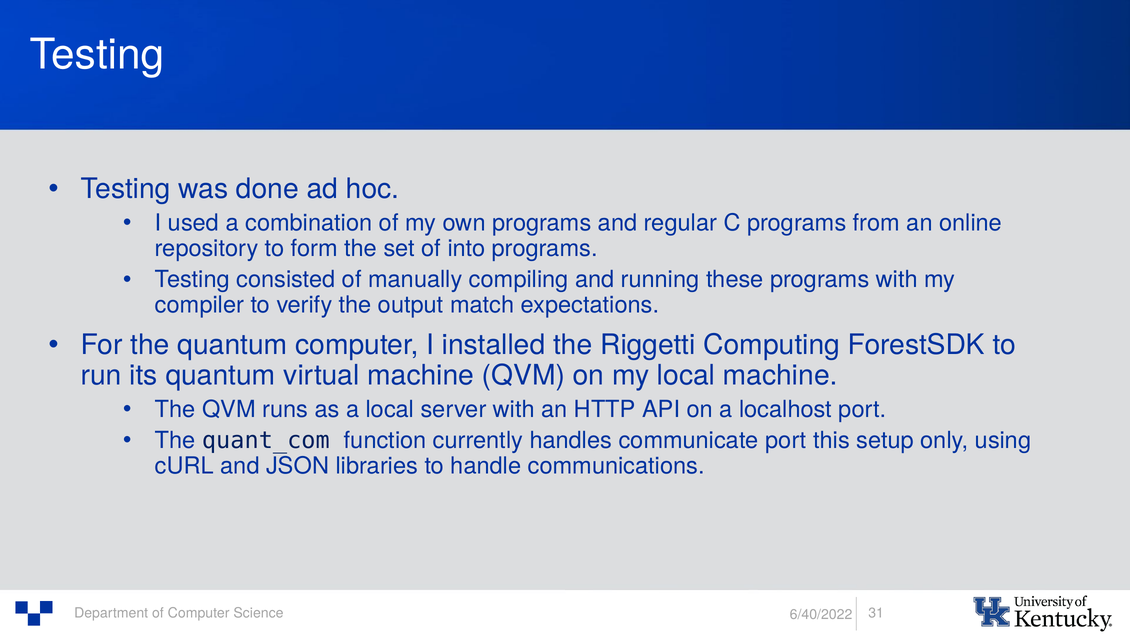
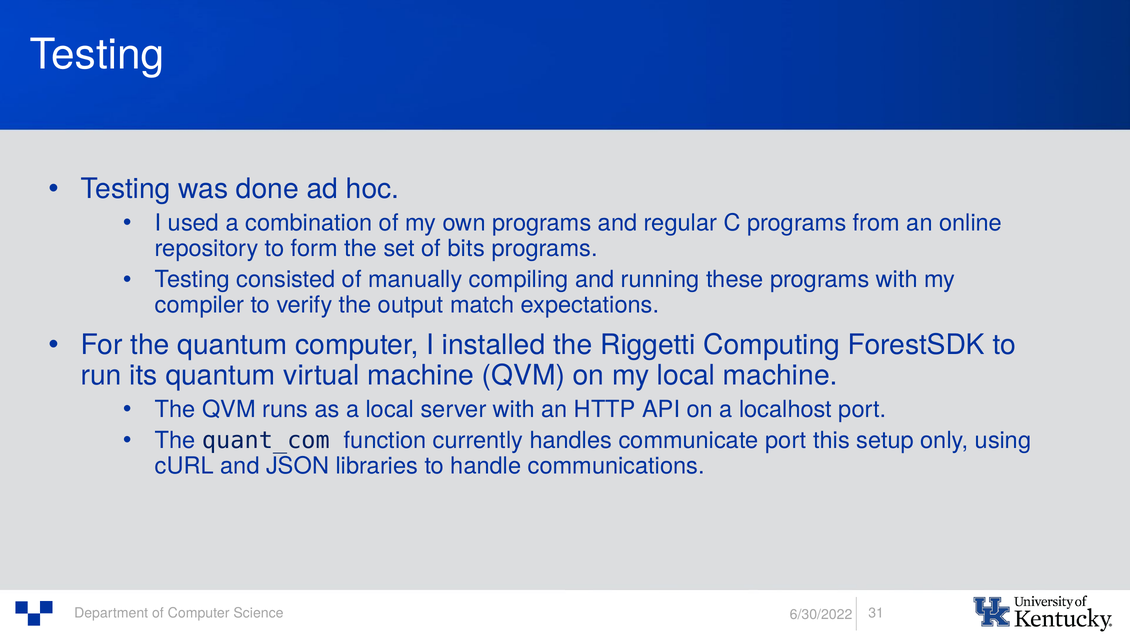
into: into -> bits (466, 248)
6/40/2022: 6/40/2022 -> 6/30/2022 (821, 614)
